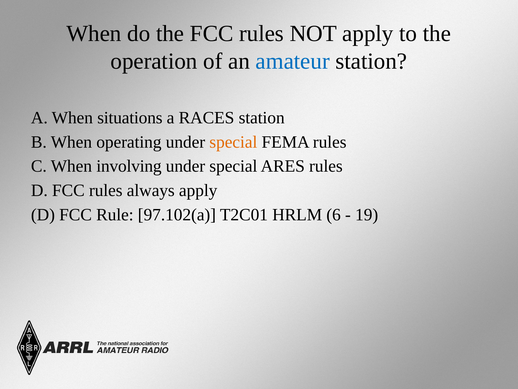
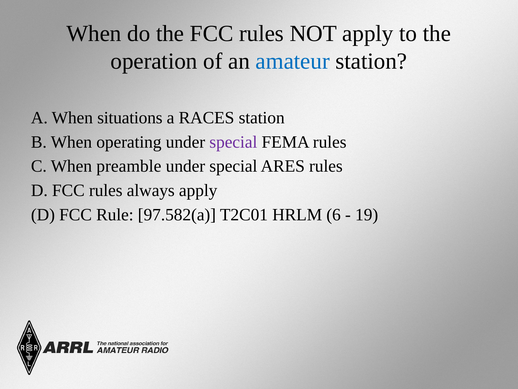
special colour: orange -> purple (233, 142)
involving: involving -> preamble (129, 166)
97.102(a: 97.102(a -> 97.582(a (177, 214)
